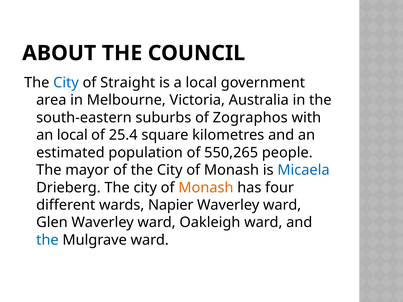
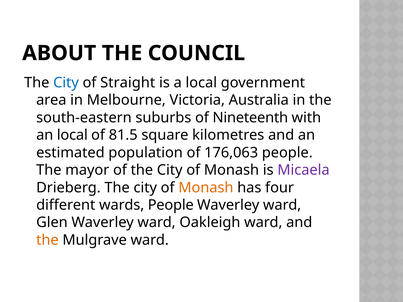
Zographos: Zographos -> Nineteenth (250, 118)
25.4: 25.4 -> 81.5 (123, 135)
550,265: 550,265 -> 176,063 (231, 153)
Micaela colour: blue -> purple (303, 170)
wards Napier: Napier -> People (171, 205)
the colour: blue -> orange (47, 240)
